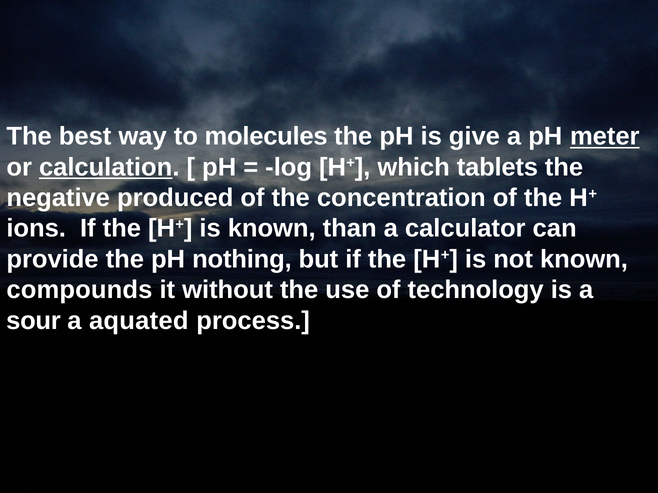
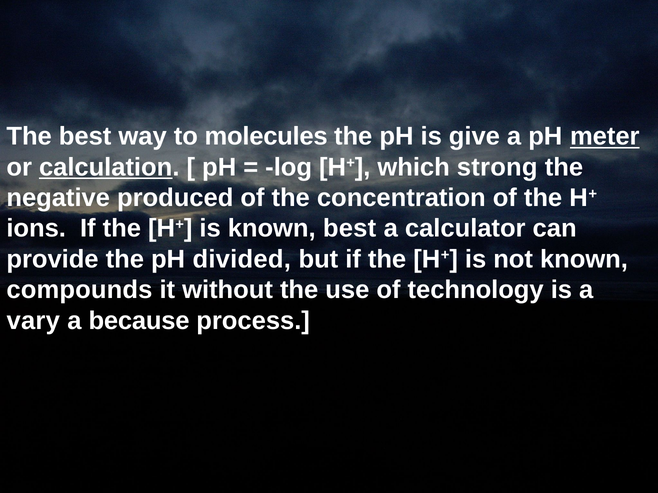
tablets: tablets -> strong (497, 167)
known than: than -> best (350, 229)
nothing: nothing -> divided (242, 259)
sour: sour -> vary (33, 321)
aquated: aquated -> because (139, 321)
